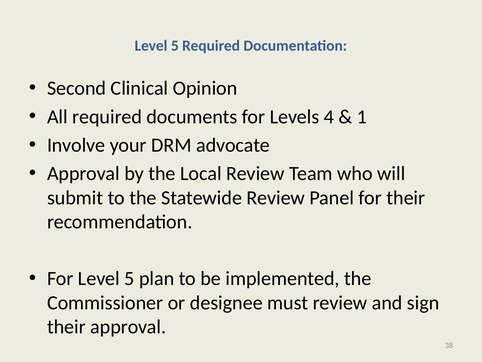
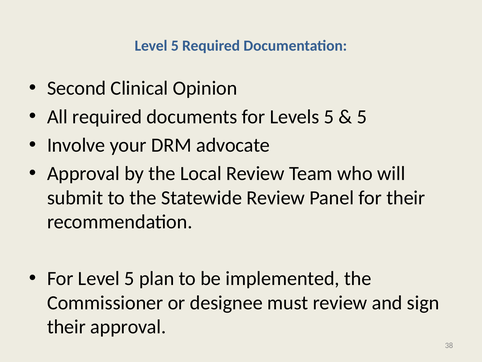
Levels 4: 4 -> 5 (329, 117)
1: 1 -> 5 (362, 117)
